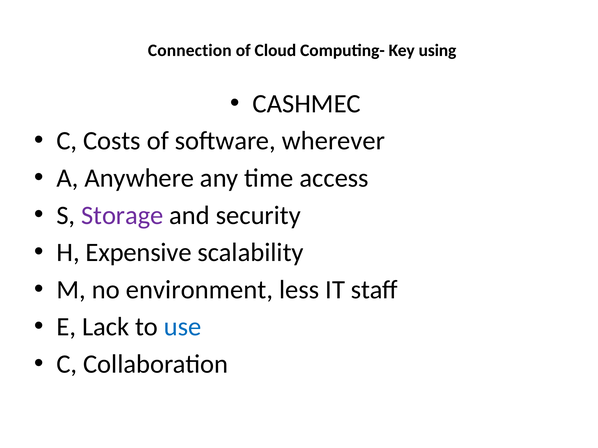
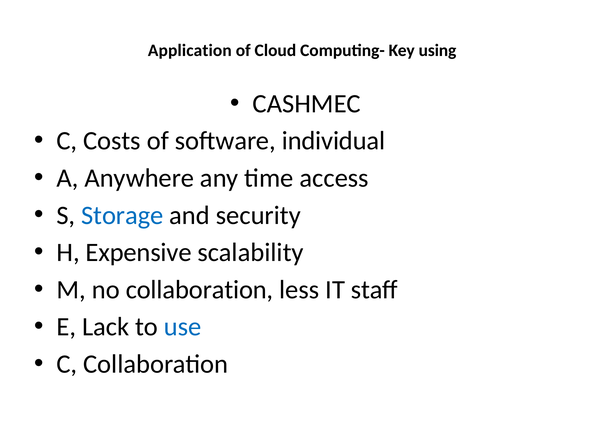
Connection: Connection -> Application (190, 51)
wherever: wherever -> individual (333, 141)
Storage colour: purple -> blue (122, 216)
no environment: environment -> collaboration (200, 290)
